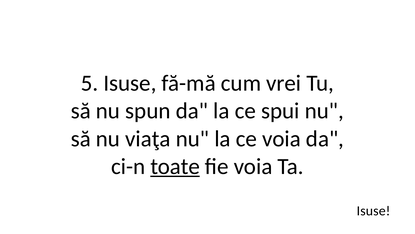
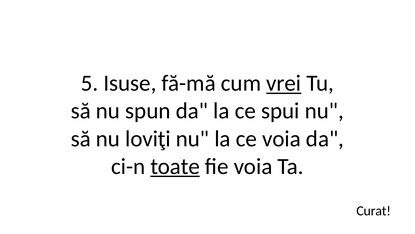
vrei underline: none -> present (284, 83)
viaţa: viaţa -> loviţi (148, 138)
Isuse: Isuse -> Curat (374, 210)
